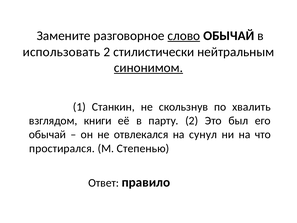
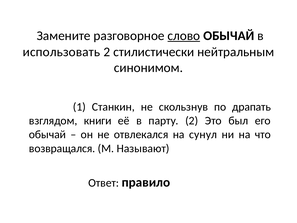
синонимом underline: present -> none (148, 68)
хвалить: хвалить -> драпать (252, 107)
простирался: простирался -> возвращался (62, 148)
Степенью: Степенью -> Называют (143, 148)
